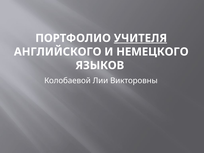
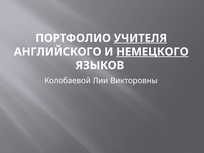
НЕМЕЦКОГО underline: none -> present (152, 52)
